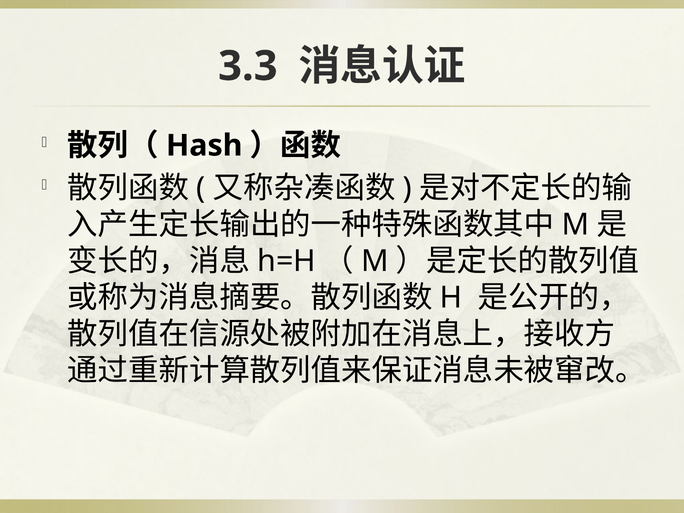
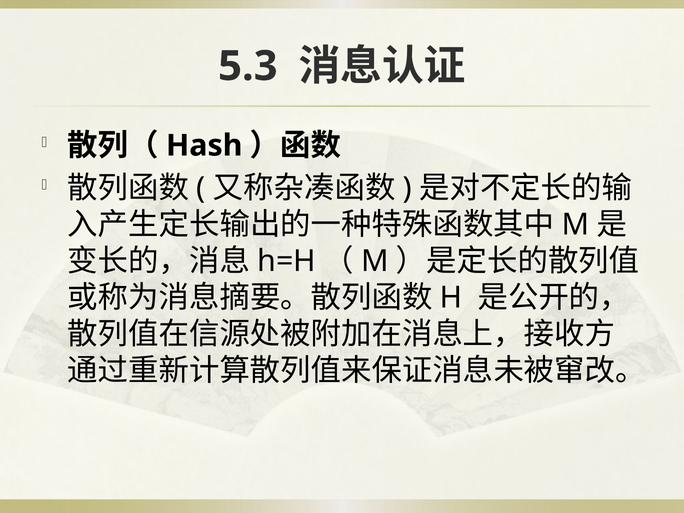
3.3: 3.3 -> 5.3 (248, 66)
